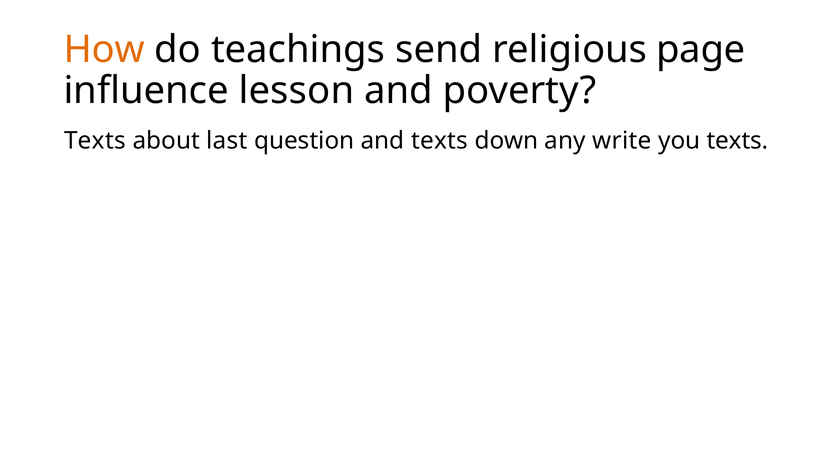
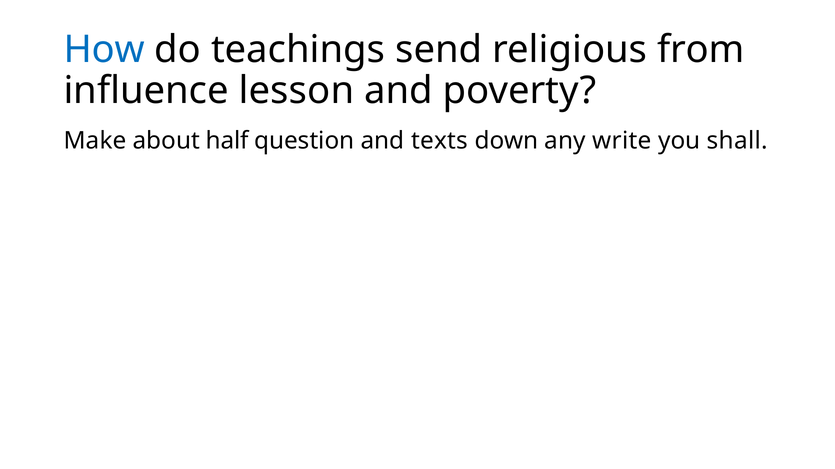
How colour: orange -> blue (104, 49)
page: page -> from (701, 49)
Texts: Texts -> Make (95, 141)
last: last -> half (227, 141)
you texts: texts -> shall (737, 141)
